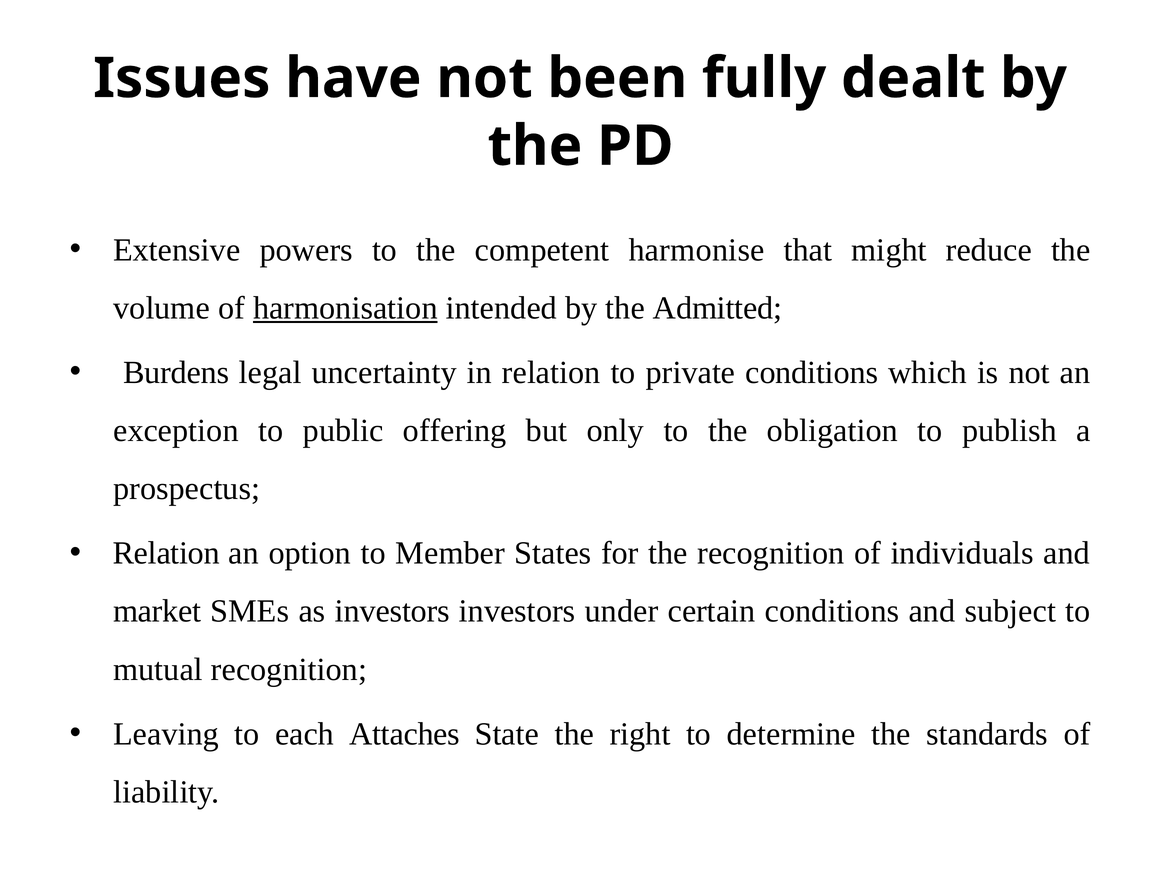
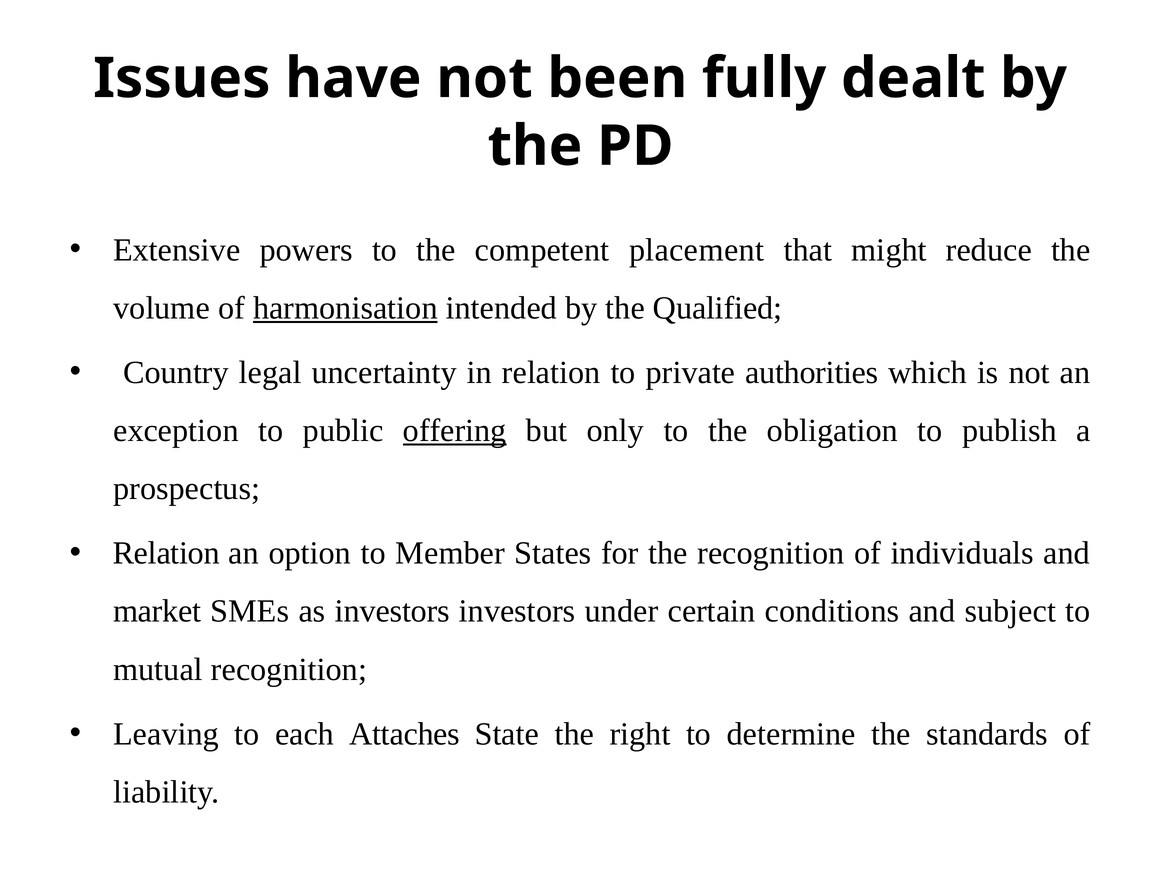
harmonise: harmonise -> placement (697, 250)
Admitted: Admitted -> Qualified (718, 308)
Burdens: Burdens -> Country (176, 372)
private conditions: conditions -> authorities (812, 372)
offering underline: none -> present (455, 431)
